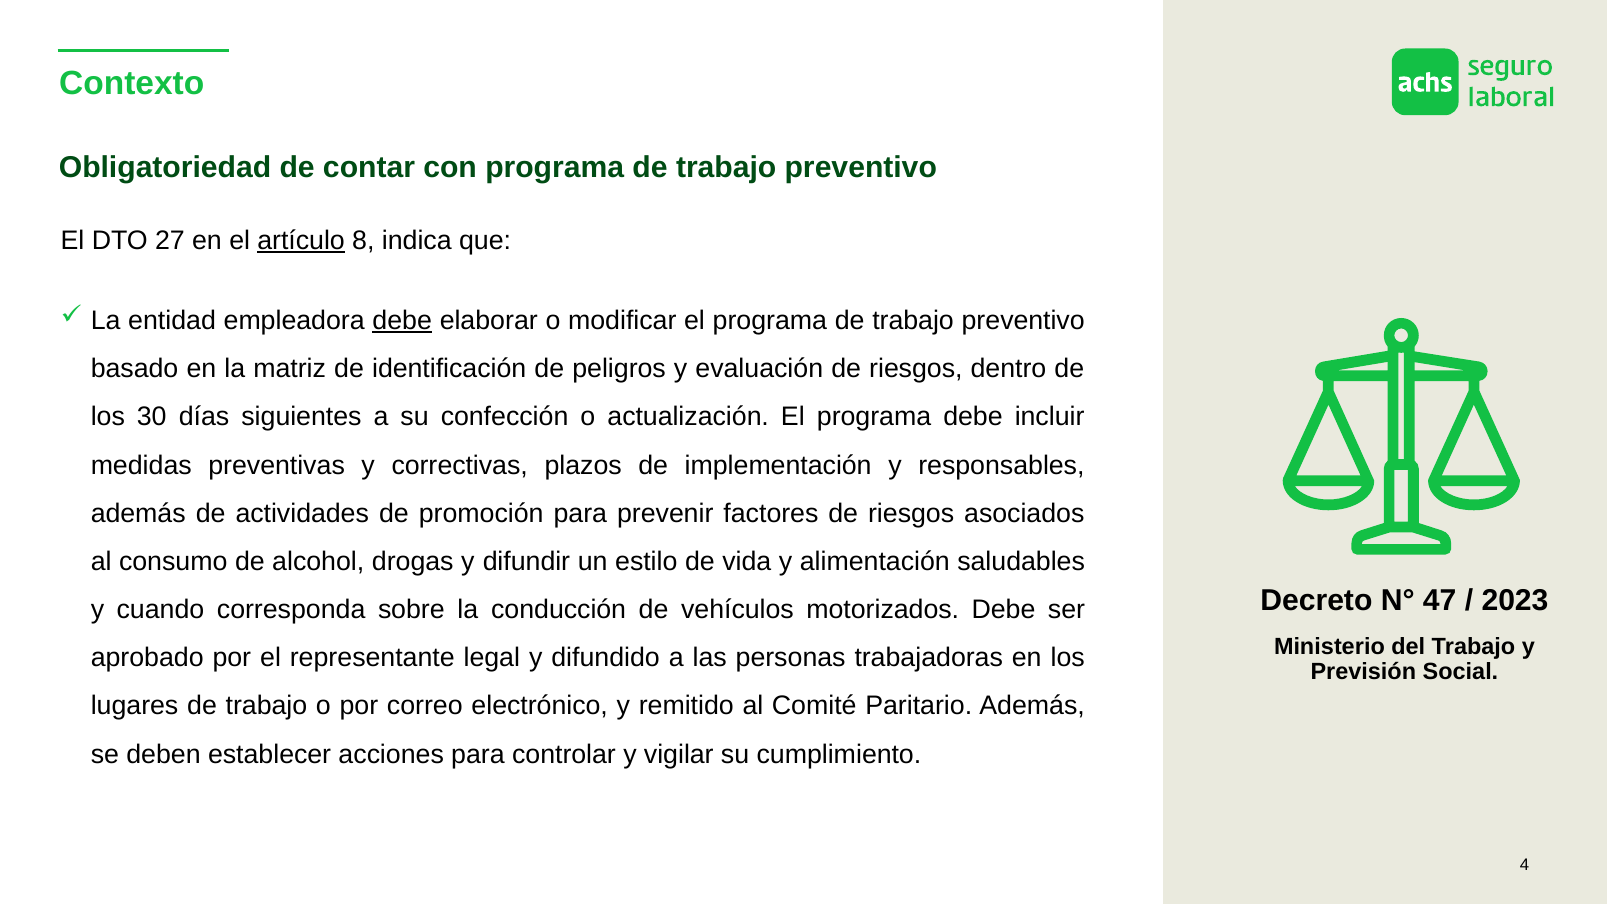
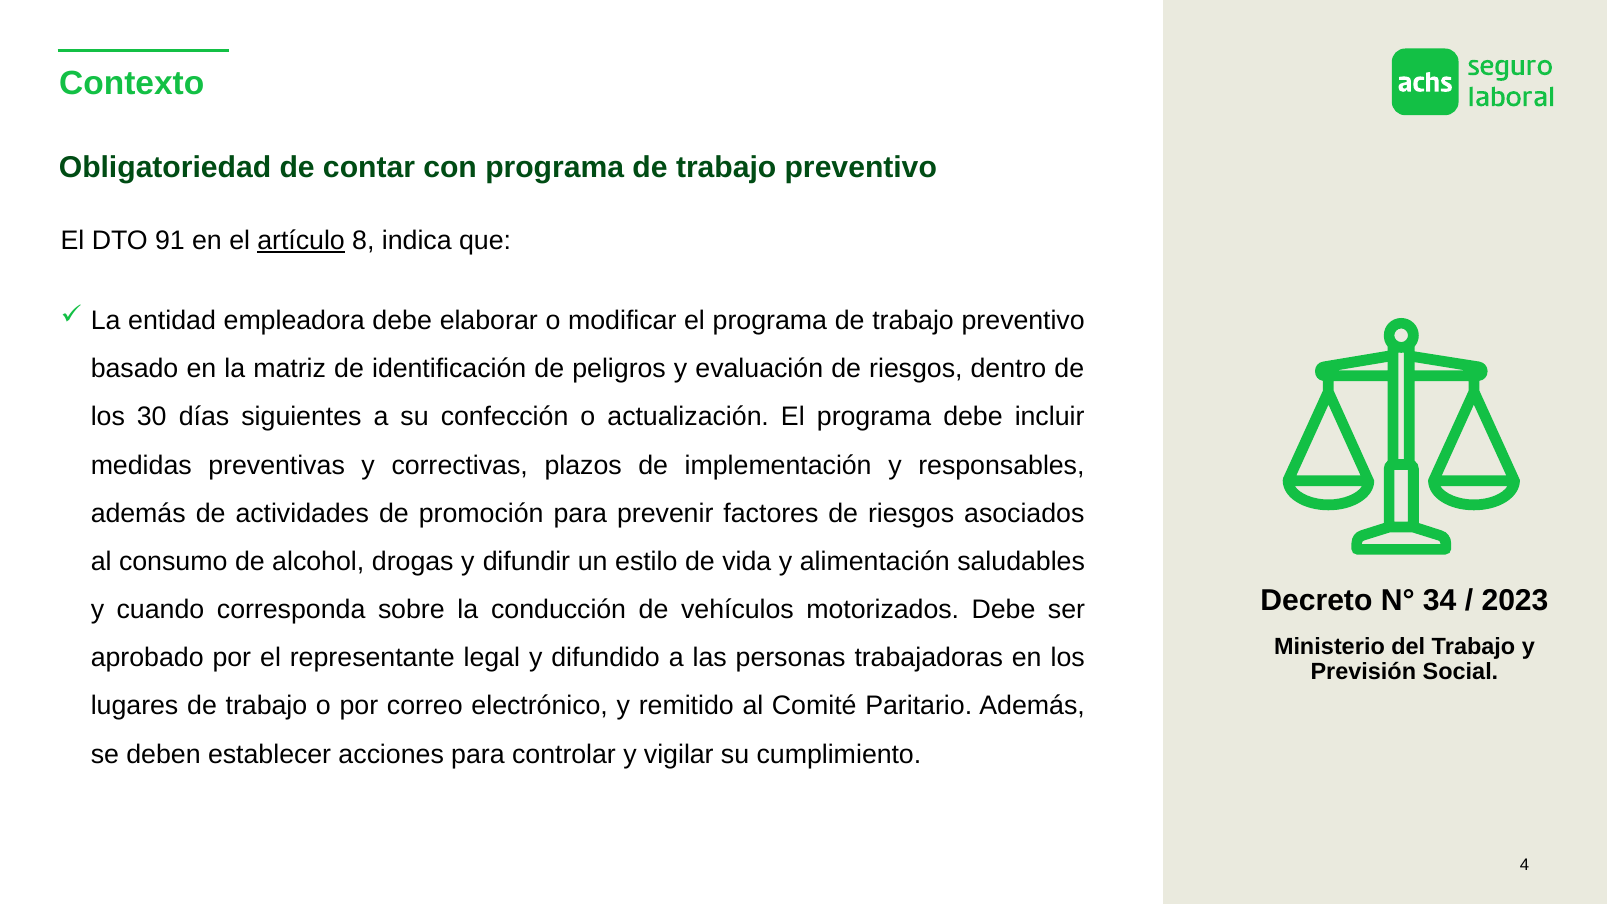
27: 27 -> 91 (170, 240)
debe underline: present -> none (402, 321)
47: 47 -> 34 (1440, 601)
